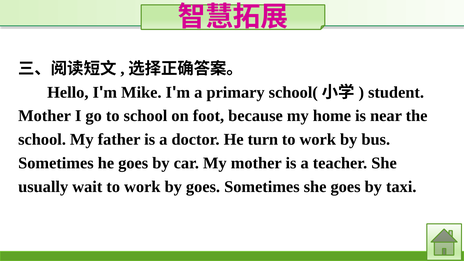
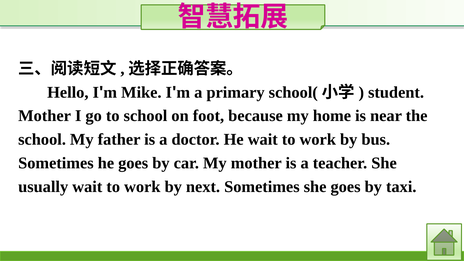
He turn: turn -> wait (263, 139)
by goes: goes -> next (203, 187)
